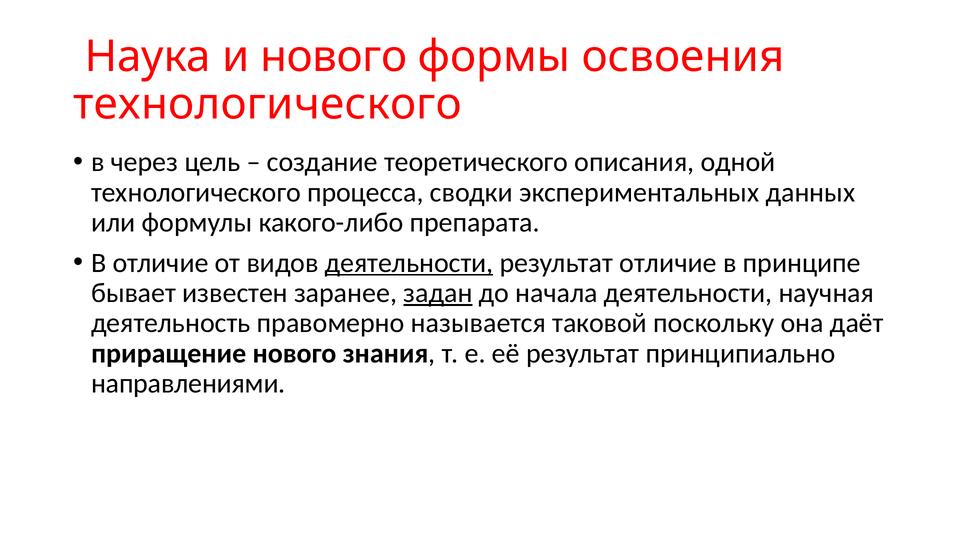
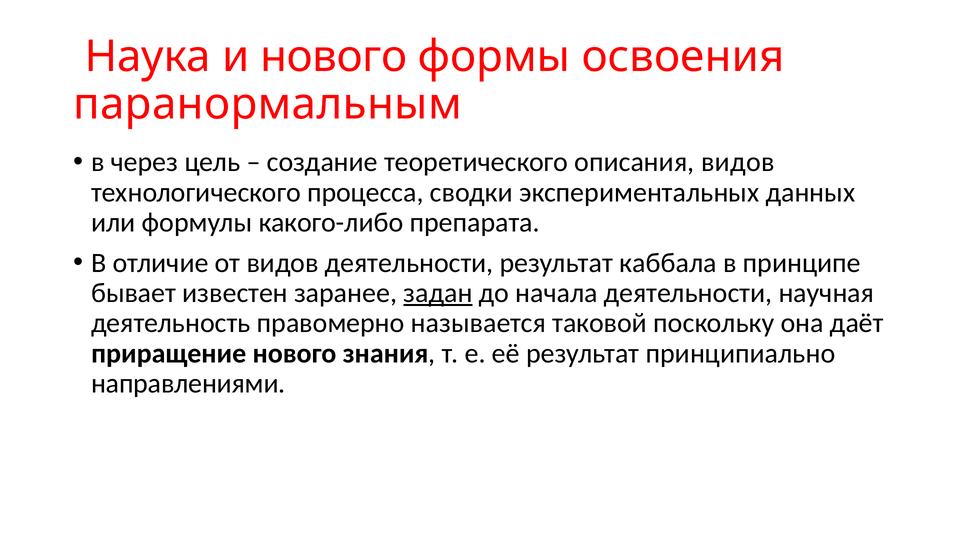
технологического: технологического -> паранормальным (268, 104)
описания одной: одной -> видов (738, 162)
деятельности underline: present -> none (409, 263)
результат отличие: отличие -> каббала (668, 263)
